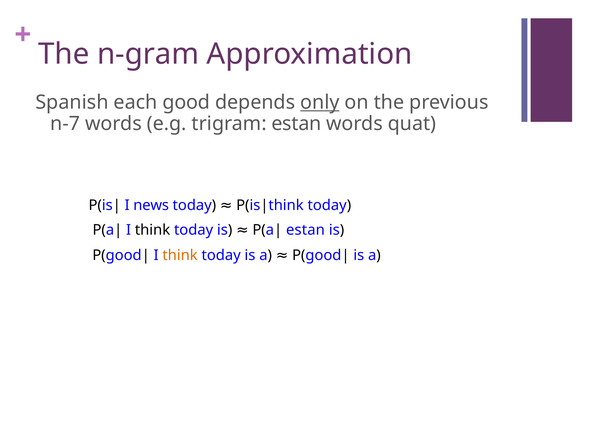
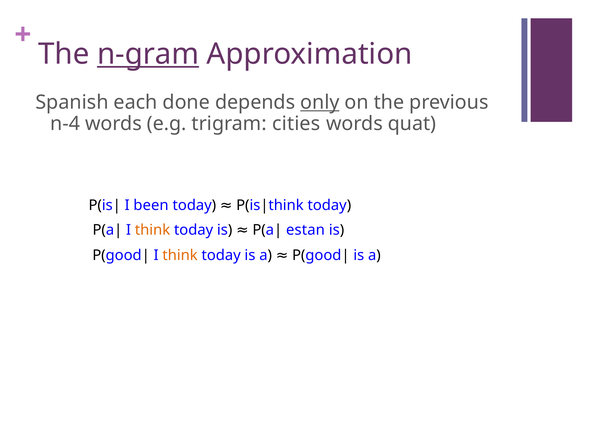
n-gram underline: none -> present (148, 54)
good: good -> done (186, 102)
n-7: n-7 -> n-4 (65, 123)
trigram estan: estan -> cities (296, 123)
news: news -> been (151, 205)
think colour: black -> orange (153, 229)
